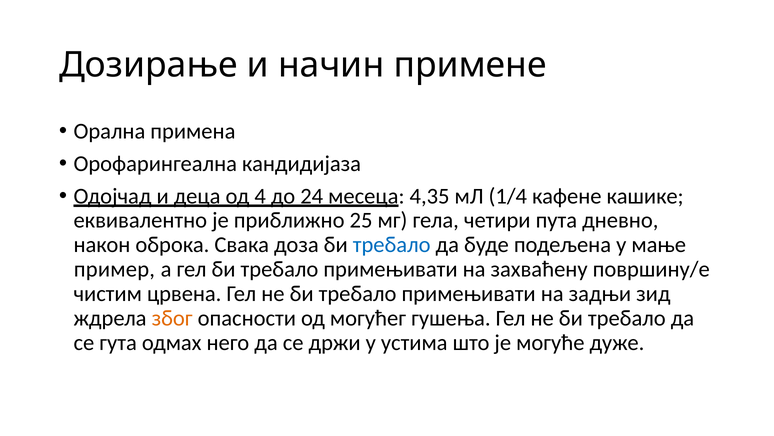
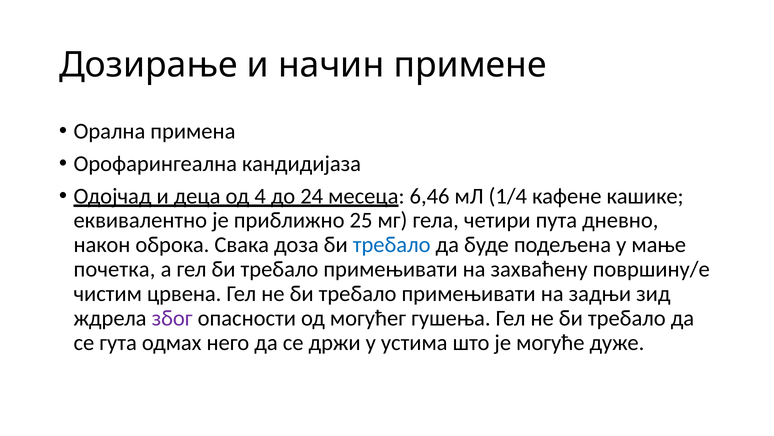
4,35: 4,35 -> 6,46 (430, 196)
пример: пример -> почетка (114, 269)
због colour: orange -> purple (172, 318)
